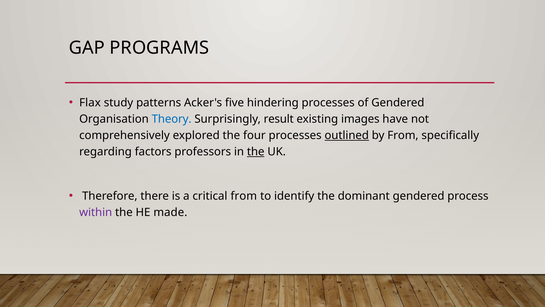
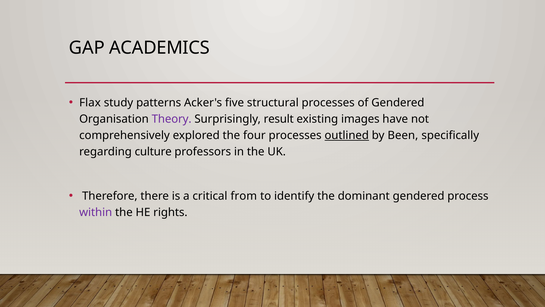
PROGRAMS: PROGRAMS -> ACADEMICS (160, 48)
hindering: hindering -> structural (273, 102)
Theory colour: blue -> purple (172, 119)
by From: From -> Been (403, 135)
factors: factors -> culture (153, 152)
the underline: present -> none (256, 152)
made: made -> rights (170, 212)
